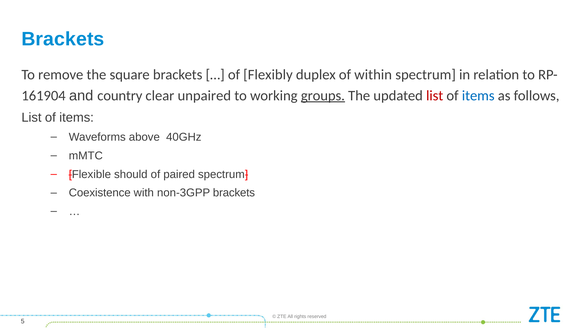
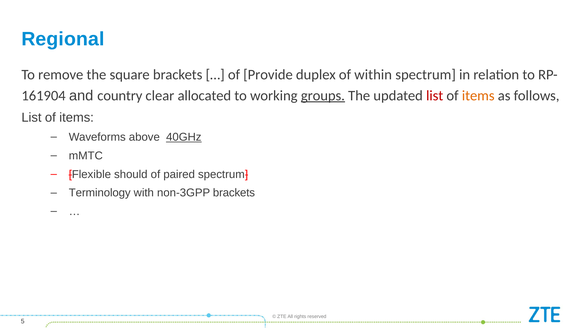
Brackets: Brackets -> Regional (63, 39)
Flexibly: Flexibly -> Provide (268, 75)
unpaired: unpaired -> allocated (204, 96)
items colour: blue -> orange (478, 96)
40GHz underline: none -> present (184, 137)
Coexistence: Coexistence -> Terminology (100, 193)
